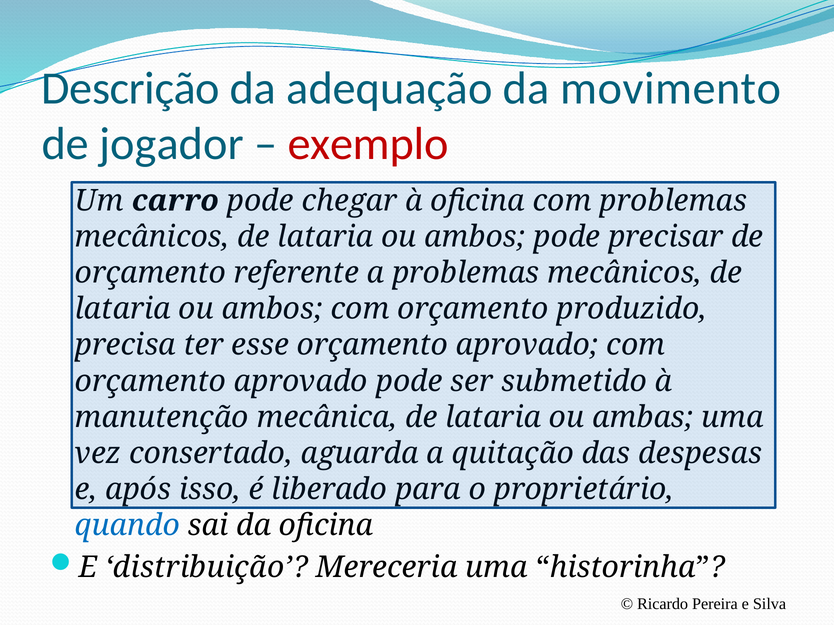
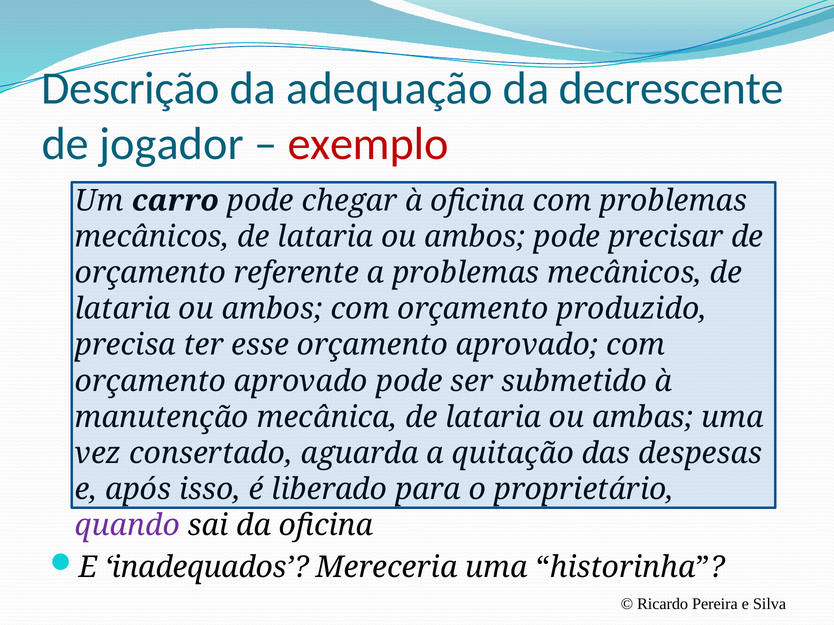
movimento: movimento -> decrescente (671, 88)
quando colour: blue -> purple (127, 526)
distribuição: distribuição -> inadequados (207, 568)
